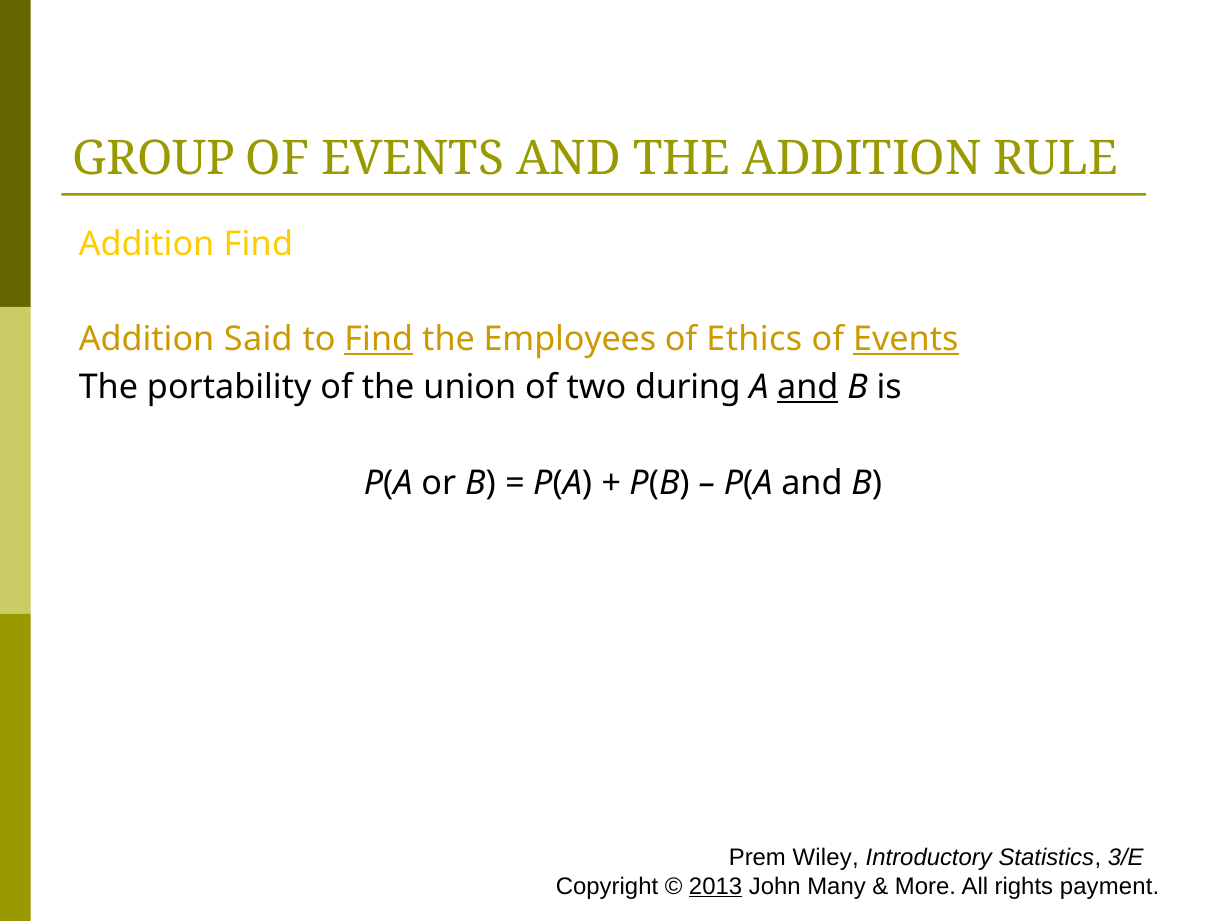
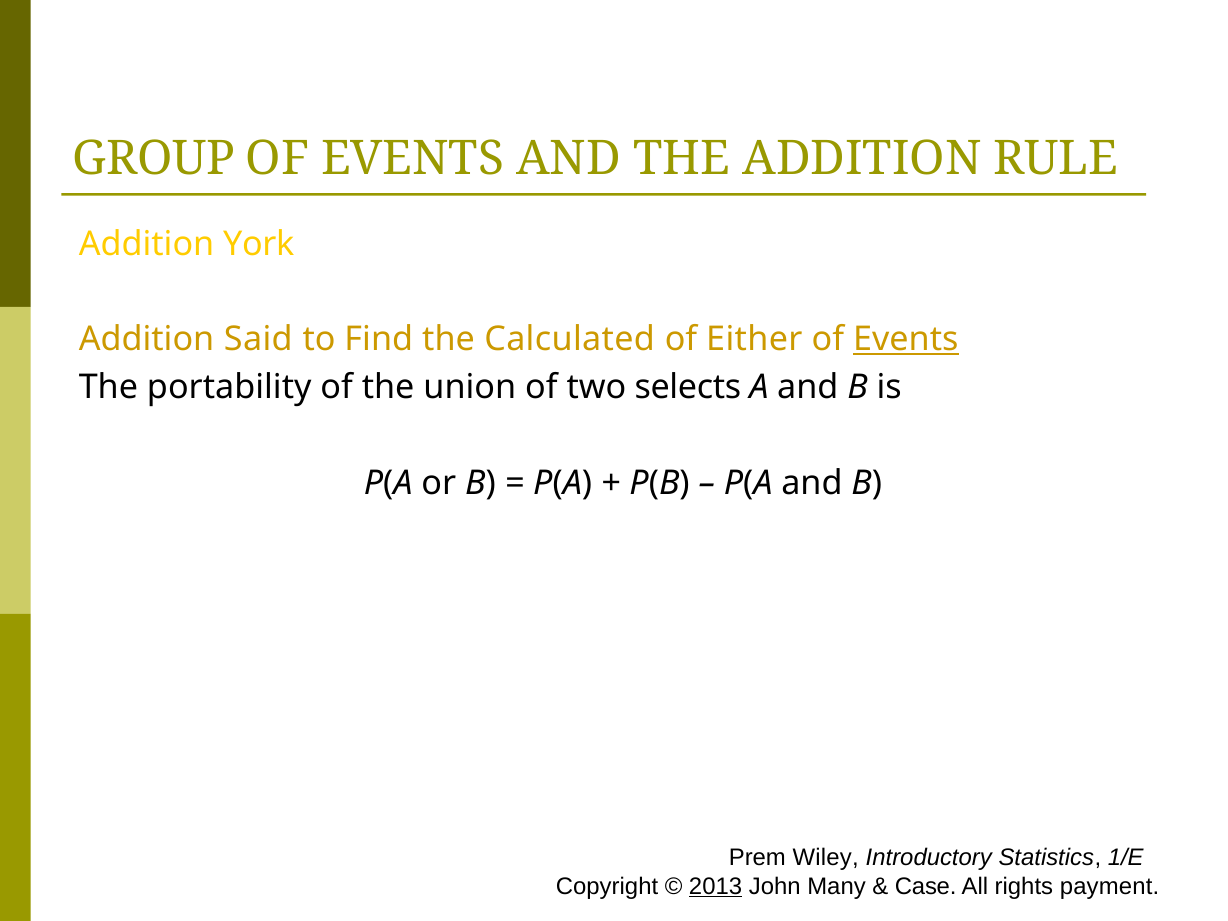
Addition Find: Find -> York (259, 244)
Find underline: present -> none (379, 339)
Employees: Employees -> Calculated (570, 339)
Ethics: Ethics -> Either (754, 339)
during: during -> selects (688, 387)
and underline: present -> none (808, 387)
3/E: 3/E -> 1/E (1126, 858)
More: More -> Case (926, 886)
